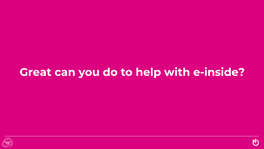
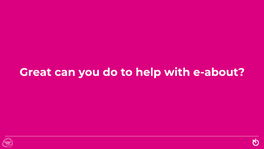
e-inside: e-inside -> e-about (219, 72)
